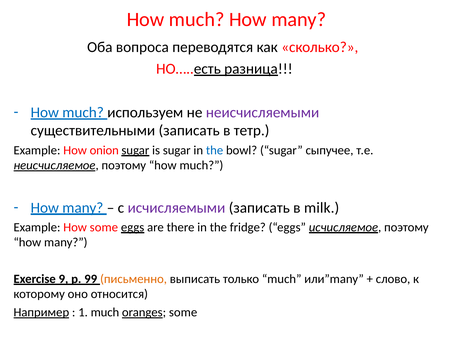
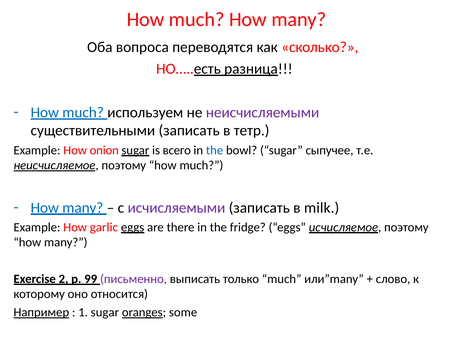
is sugar: sugar -> всего (177, 150)
How some: some -> garlic (104, 227)
9: 9 -> 2 (63, 279)
письменно colour: orange -> purple (134, 279)
1 much: much -> sugar (105, 312)
